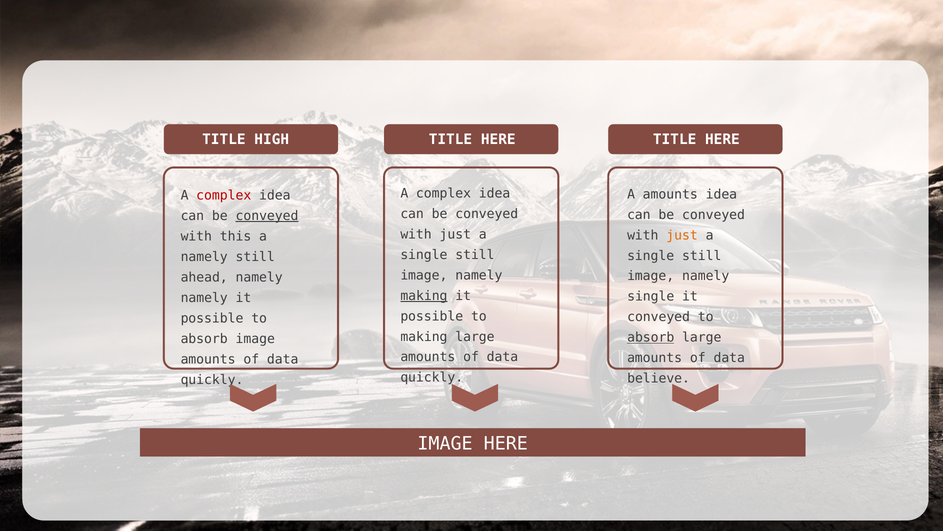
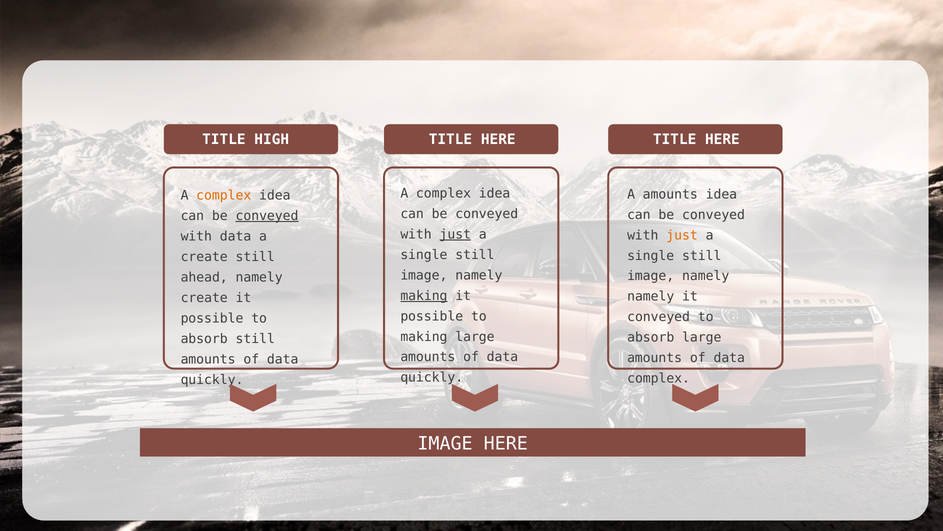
complex colour: red -> orange (224, 195)
just underline: none -> present (455, 234)
with this: this -> data (236, 236)
namely: namely -> create (204, 257)
single: single -> namely (651, 296)
namely: namely -> create (204, 298)
absorb underline: present -> none (651, 337)
absorb image: image -> still (255, 338)
believe: believe -> complex (659, 378)
